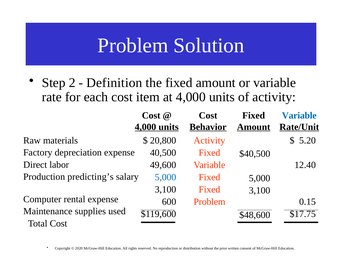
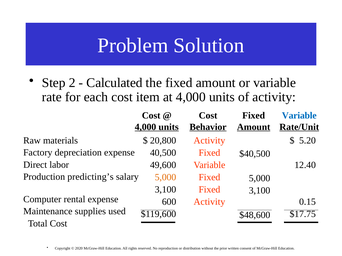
Definition: Definition -> Calculated (114, 83)
5,000 colour: blue -> orange (165, 178)
Problem: Problem -> Activity (209, 202)
